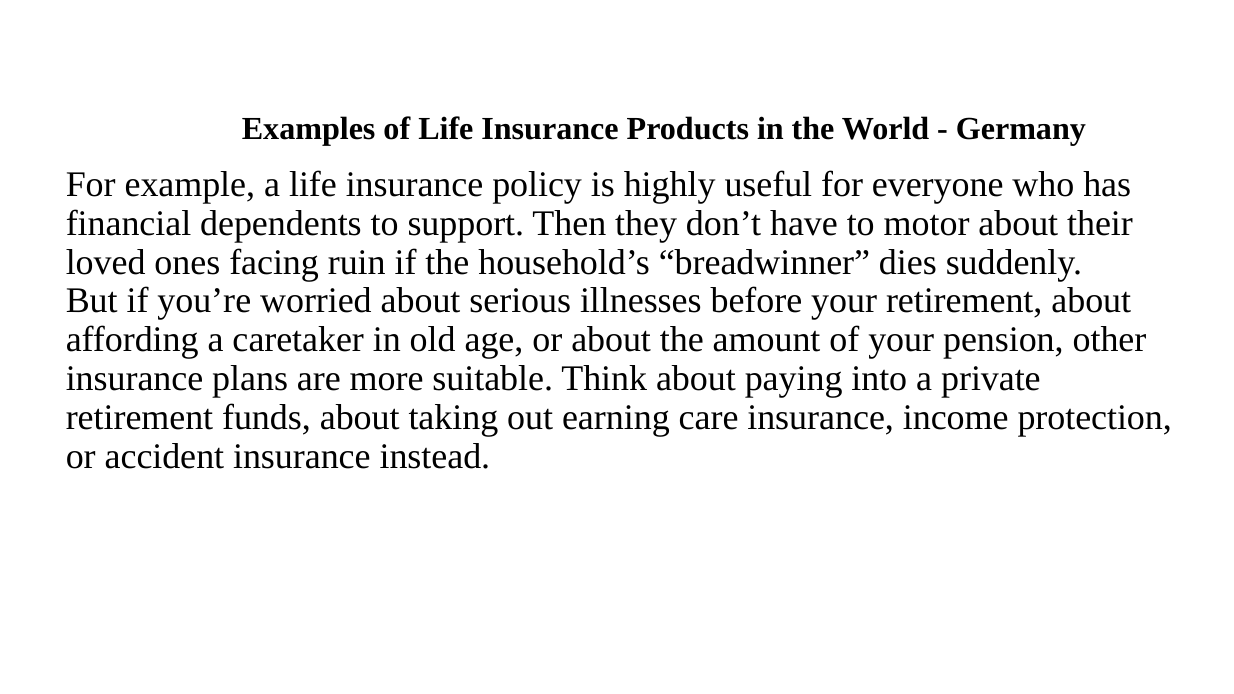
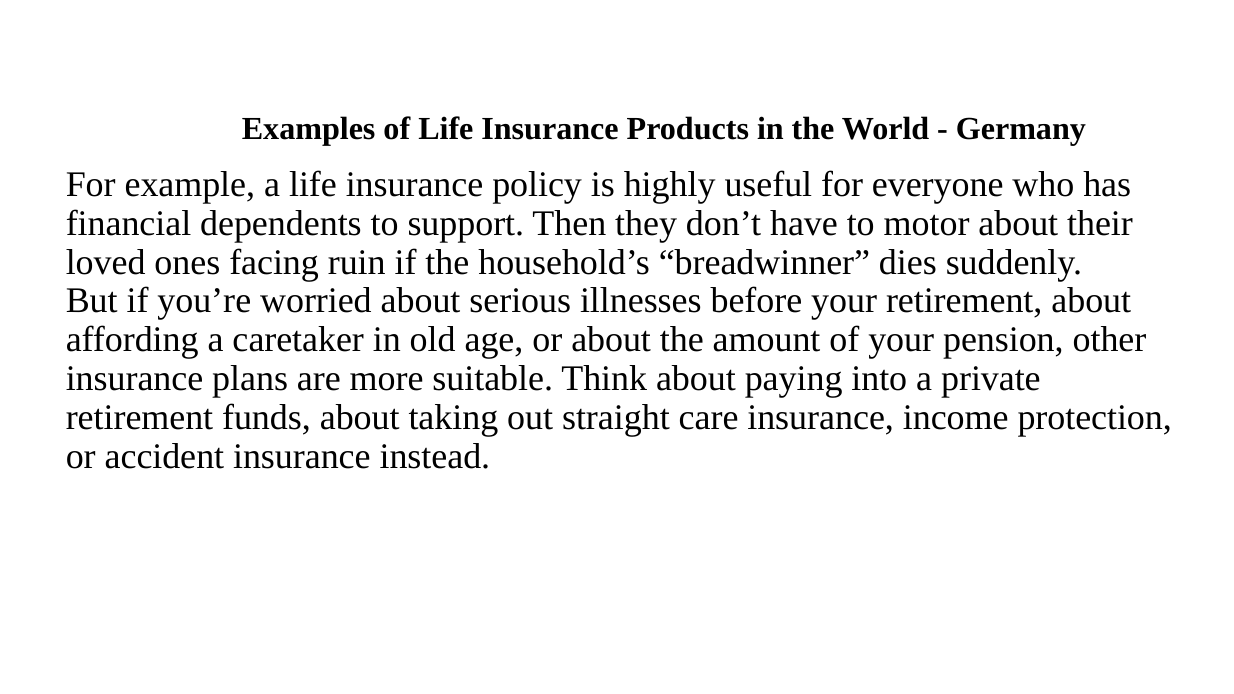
earning: earning -> straight (616, 418)
